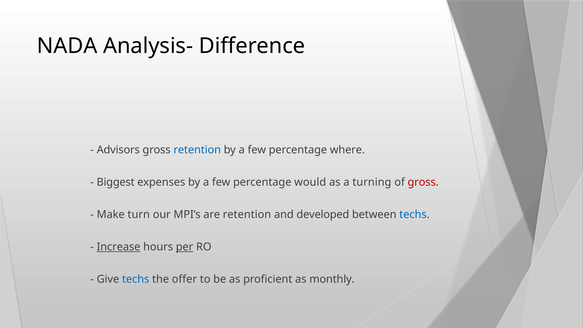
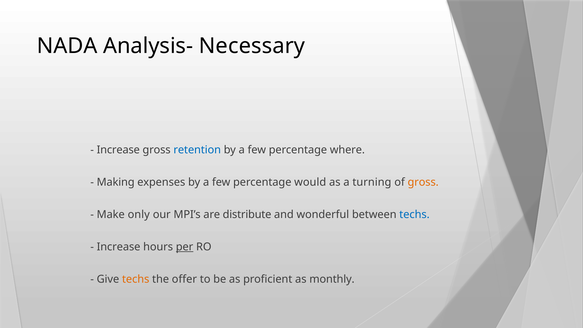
Difference: Difference -> Necessary (252, 46)
Advisors: Advisors -> Increase (118, 150)
Biggest: Biggest -> Making (116, 182)
gross colour: red -> orange (423, 182)
turn: turn -> only (139, 215)
are retention: retention -> distribute (247, 215)
developed: developed -> wonderful (323, 215)
Increase underline: present -> none (119, 247)
techs colour: blue -> orange (136, 279)
